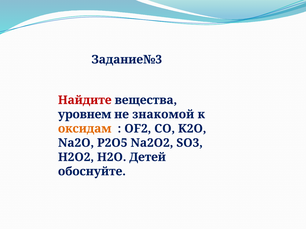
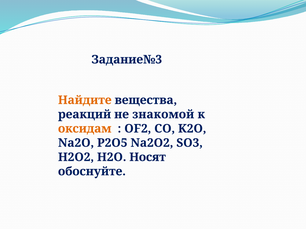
Найдите colour: red -> orange (85, 100)
уровнем: уровнем -> реакций (85, 115)
Детей: Детей -> Носят (148, 157)
